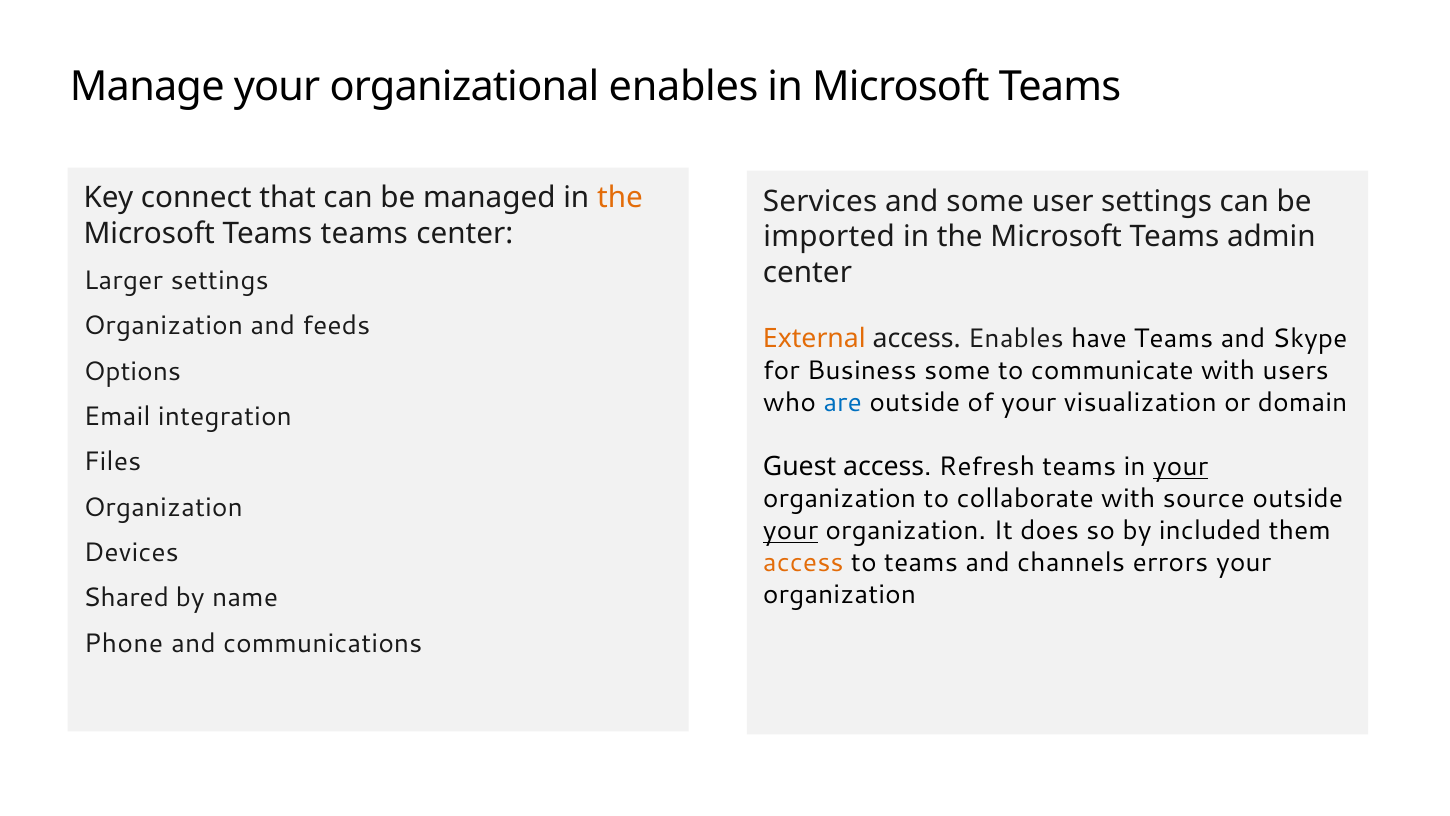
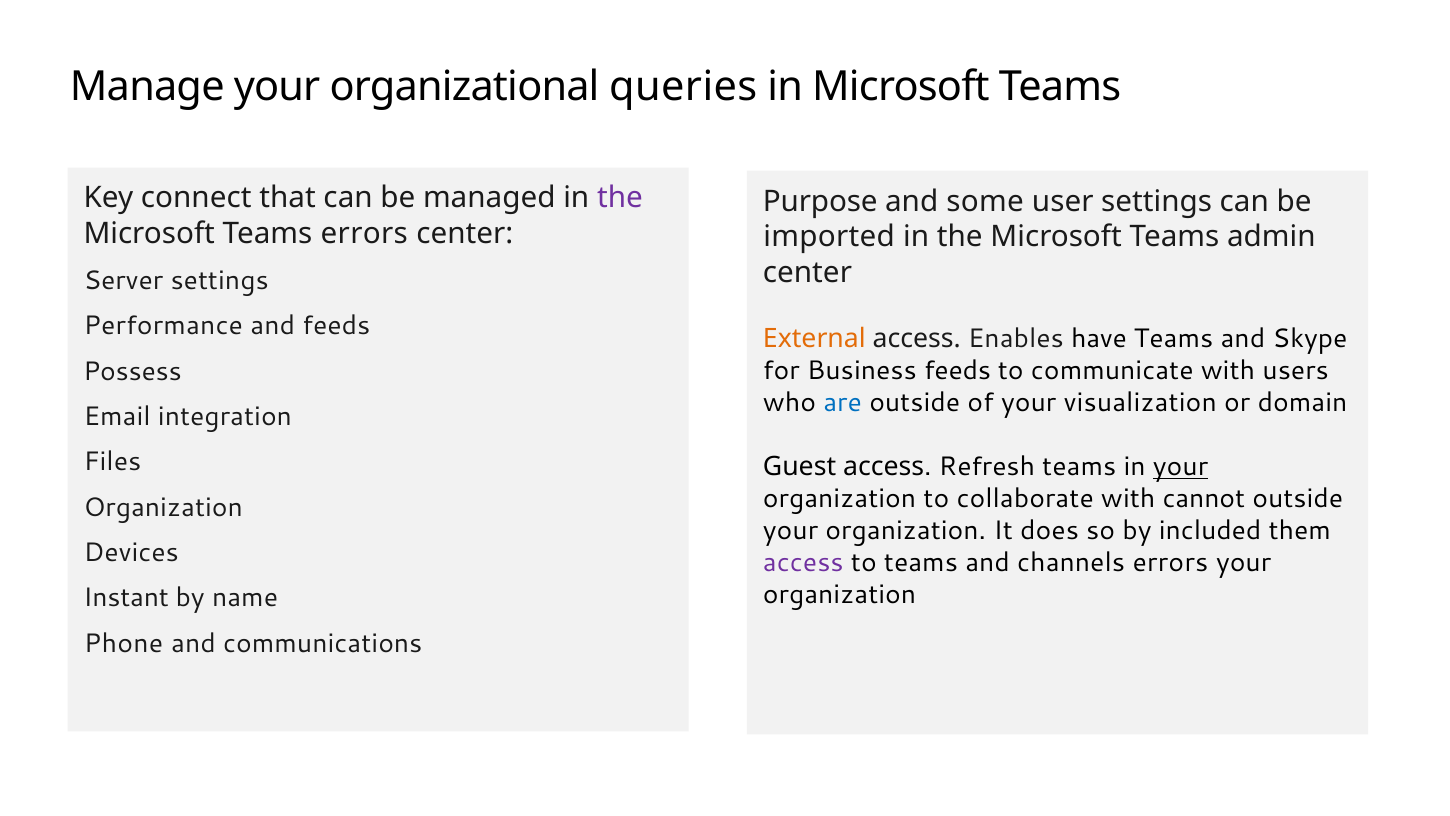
organizational enables: enables -> queries (683, 87)
the colour: orange -> purple (620, 198)
Services: Services -> Purpose (820, 201)
Teams teams: teams -> errors (364, 234)
Larger: Larger -> Server (123, 280)
Organization: Organization -> Performance (163, 326)
Business some: some -> feeds (958, 370)
Options: Options -> Possess (132, 371)
source: source -> cannot (1204, 499)
your underline: present -> none (791, 531)
access colour: orange -> purple (803, 563)
Shared: Shared -> Instant (126, 598)
